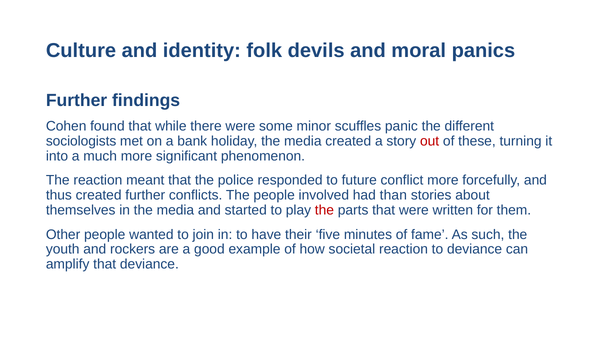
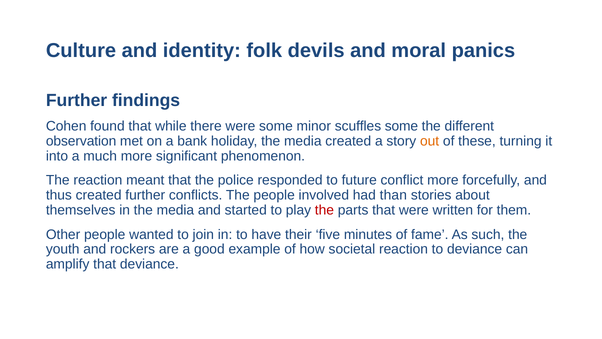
scuffles panic: panic -> some (401, 126)
sociologists: sociologists -> observation (81, 141)
out colour: red -> orange (430, 141)
